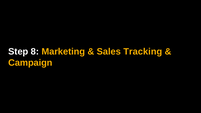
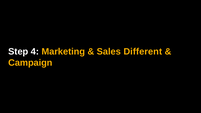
8: 8 -> 4 (35, 52)
Tracking: Tracking -> Different (143, 52)
